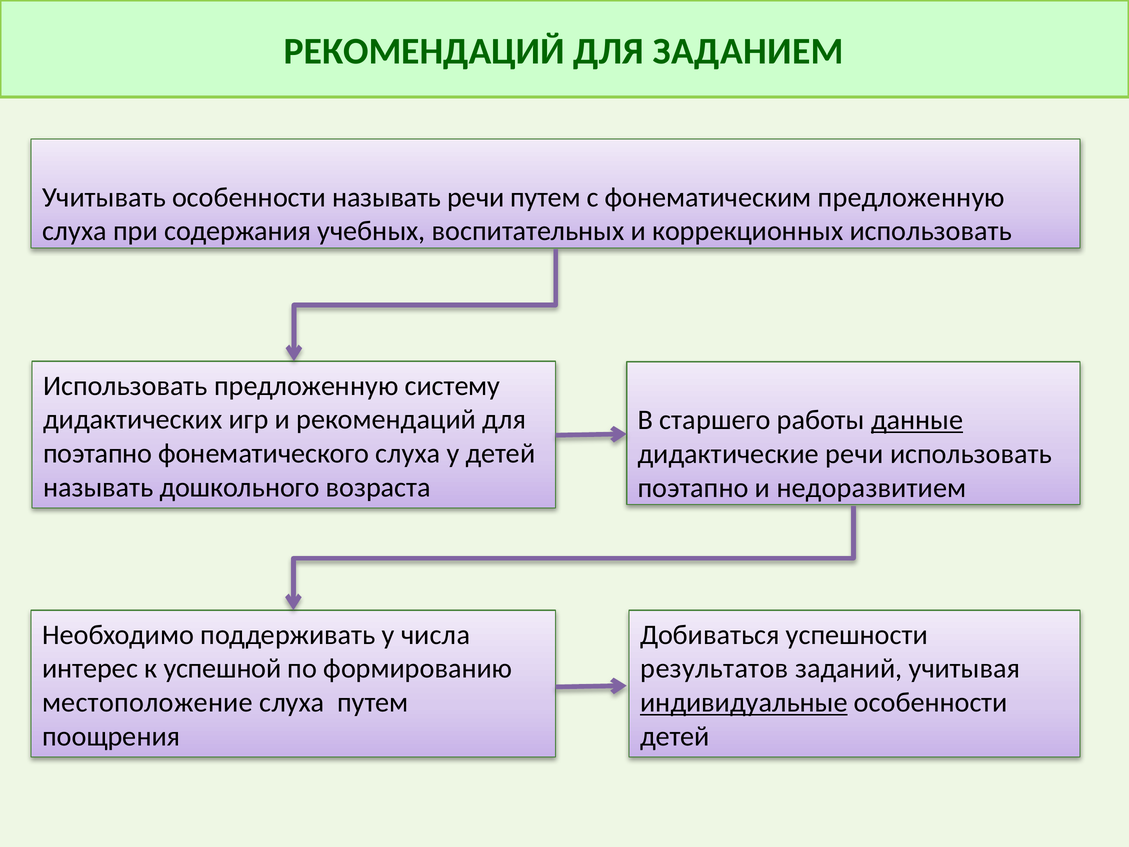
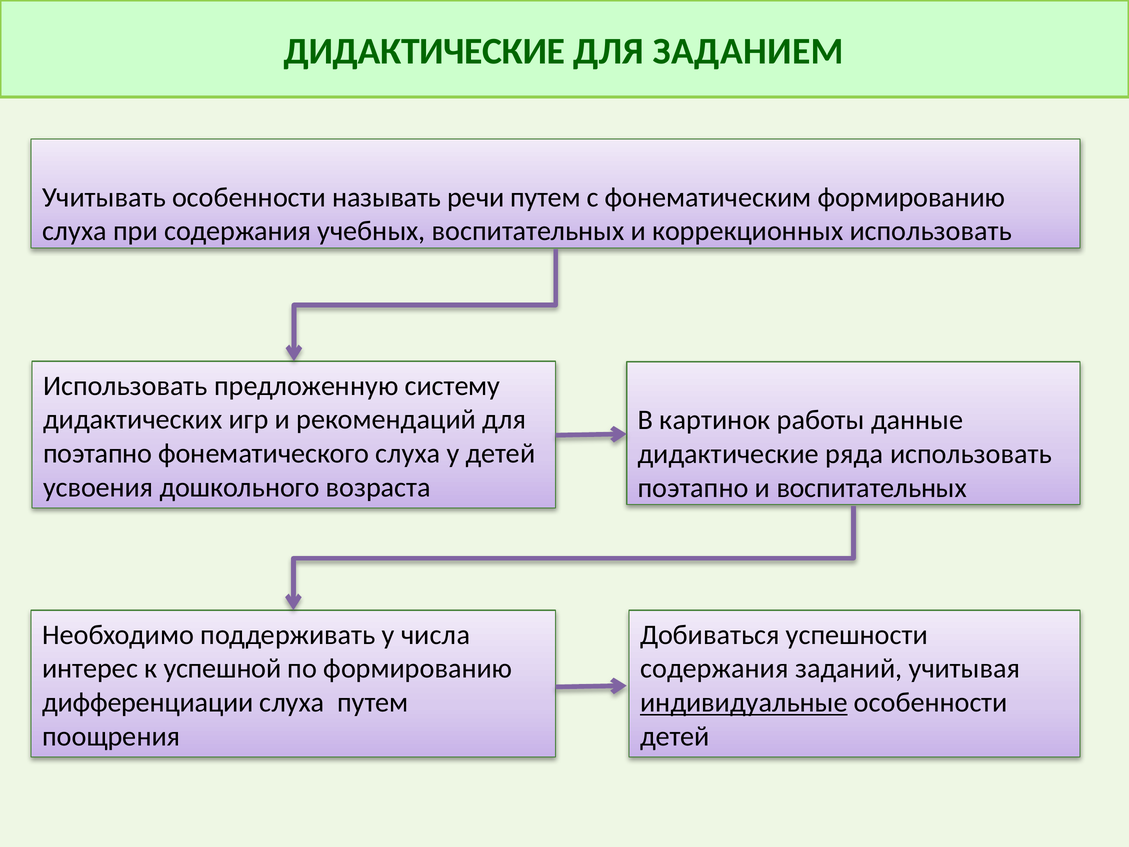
РЕКОМЕНДАЦИЙ: РЕКОМЕНДАЦИЙ -> ДИДАКТИЧЕСКИЕ (425, 51)
фонематическим предложенную: предложенную -> формированию (911, 197)
старшего: старшего -> картинок (715, 420)
данные underline: present -> none (917, 420)
дидактические речи: речи -> ряда (854, 454)
называть: называть -> усвоения (98, 487)
недоразвитием: недоразвитием -> воспитательных (872, 488)
результатов: результатов -> содержания (714, 668)
местоположение: местоположение -> дифференциации (148, 702)
